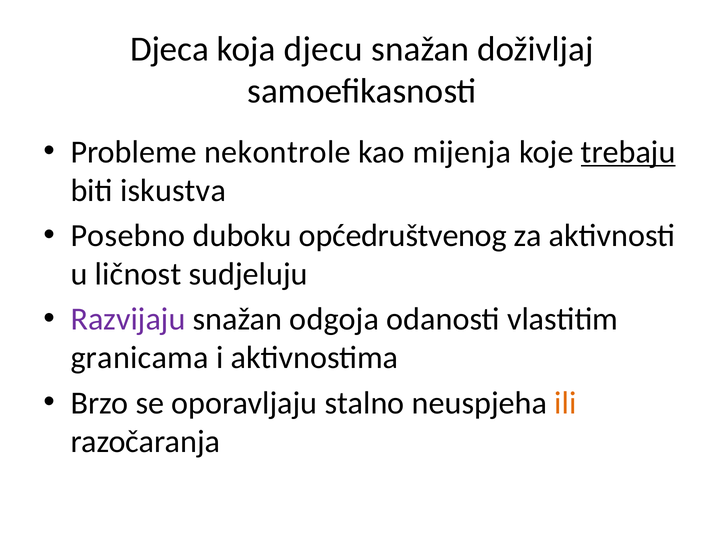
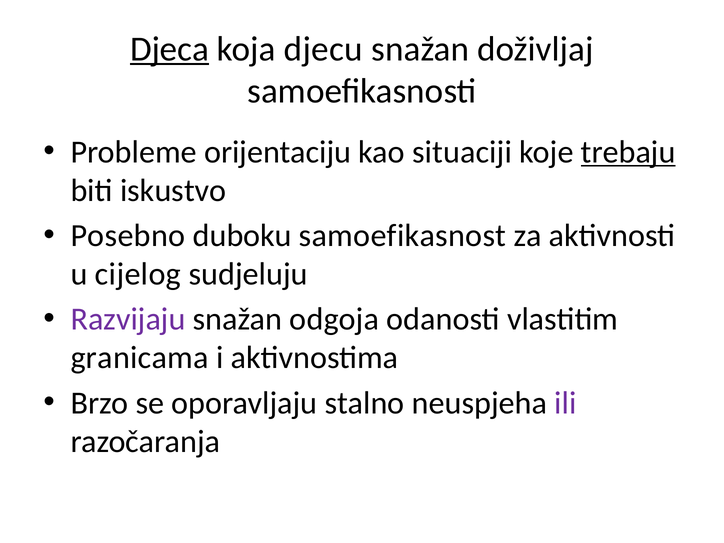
Djeca underline: none -> present (170, 49)
nekontrole: nekontrole -> orijentaciju (278, 152)
mijenja: mijenja -> situaciji (462, 152)
iskustva: iskustva -> iskustvo (173, 191)
općedruštvenog: općedruštvenog -> samoefikasnost (403, 236)
ličnost: ličnost -> cijelog (138, 274)
ili colour: orange -> purple (565, 403)
